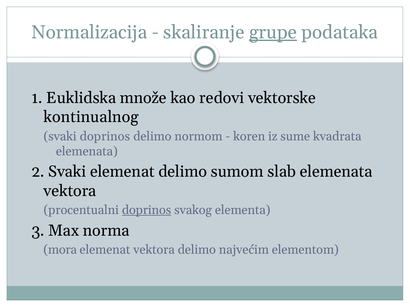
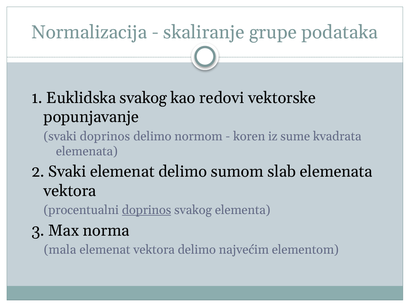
grupe underline: present -> none (273, 32)
Euklidska množe: množe -> svakog (143, 98)
kontinualnog: kontinualnog -> popunjavanje (91, 117)
mora: mora -> mala (60, 250)
